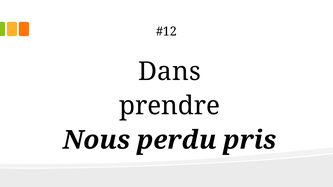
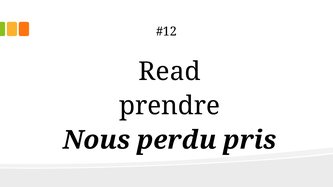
Dans: Dans -> Read (169, 72)
